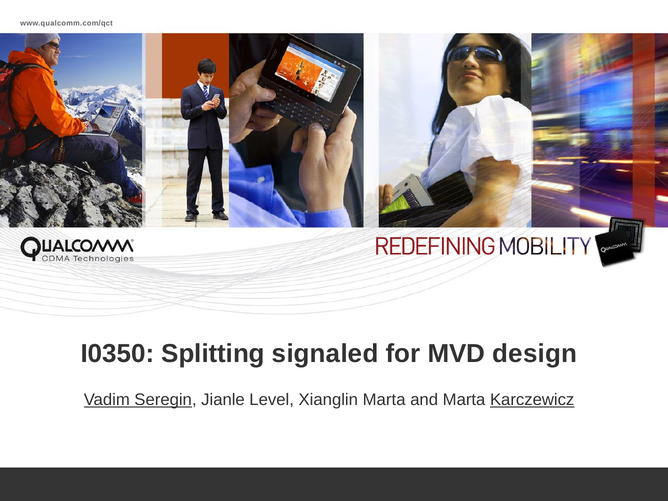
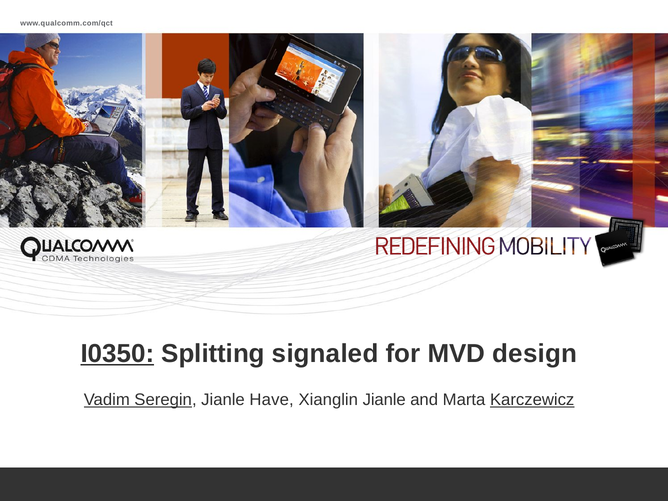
I0350 underline: none -> present (117, 354)
Level: Level -> Have (272, 400)
Xianglin Marta: Marta -> Jianle (384, 400)
